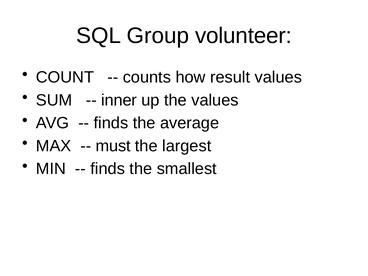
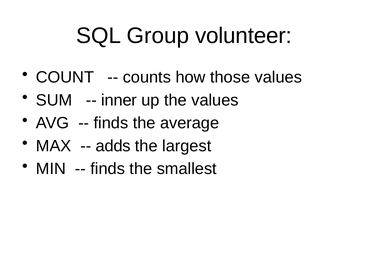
result: result -> those (230, 77)
must: must -> adds (113, 146)
